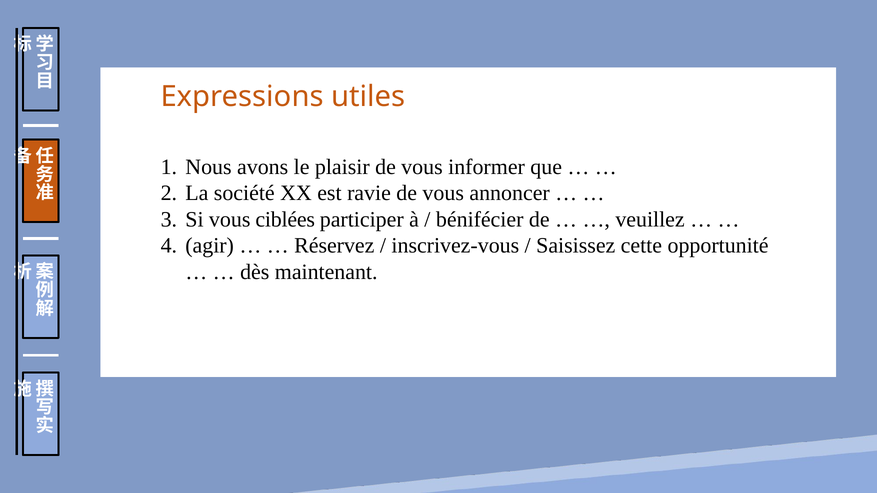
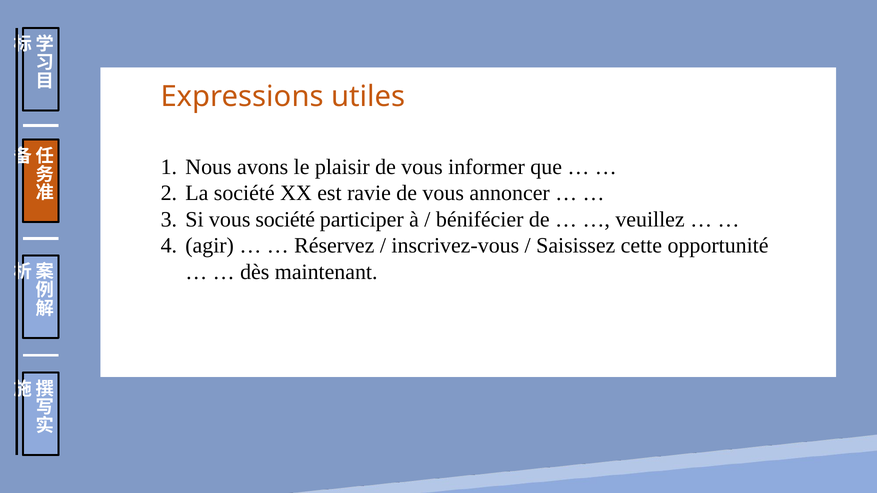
vous ciblées: ciblées -> société (285, 220)
